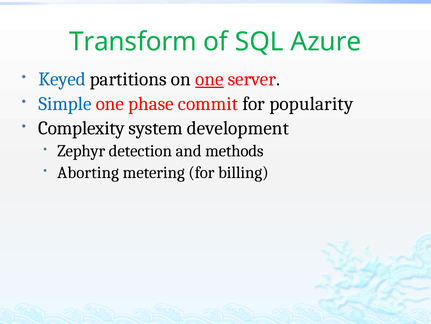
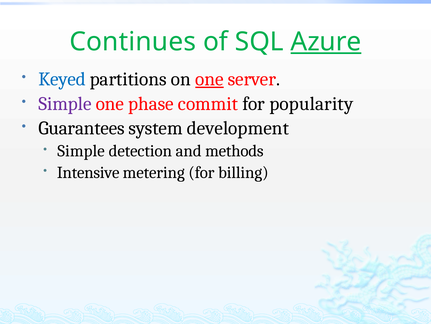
Transform: Transform -> Continues (133, 42)
Azure underline: none -> present (326, 42)
Simple colour: blue -> purple (65, 103)
Complexity: Complexity -> Guarantees (81, 128)
Zephyr: Zephyr -> Simple (81, 151)
Aborting: Aborting -> Intensive (88, 172)
